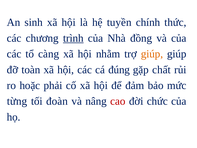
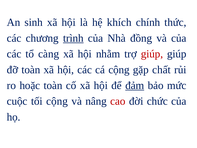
tuyền: tuyền -> khích (119, 22)
giúp colour: orange -> red (152, 54)
cá đúng: đúng -> cộng (119, 70)
hoặc phải: phải -> toàn (53, 85)
đảm underline: none -> present (135, 85)
từng: từng -> cuộc (17, 101)
tối đoàn: đoàn -> cộng (57, 101)
